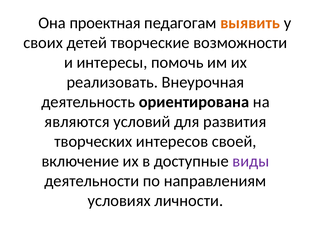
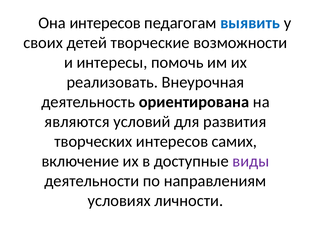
Она проектная: проектная -> интересов (105, 23)
выявить colour: orange -> blue (250, 23)
своей: своей -> самих (234, 141)
